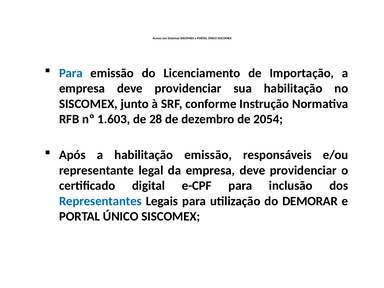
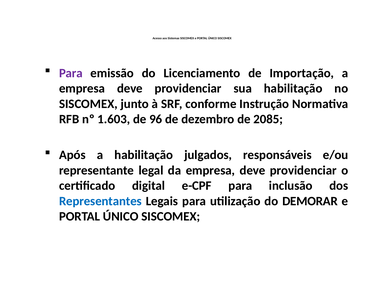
Para colour: blue -> purple (71, 73)
28: 28 -> 96 (156, 119)
2054: 2054 -> 2085 (268, 119)
habilitação emissão: emissão -> julgados (208, 155)
